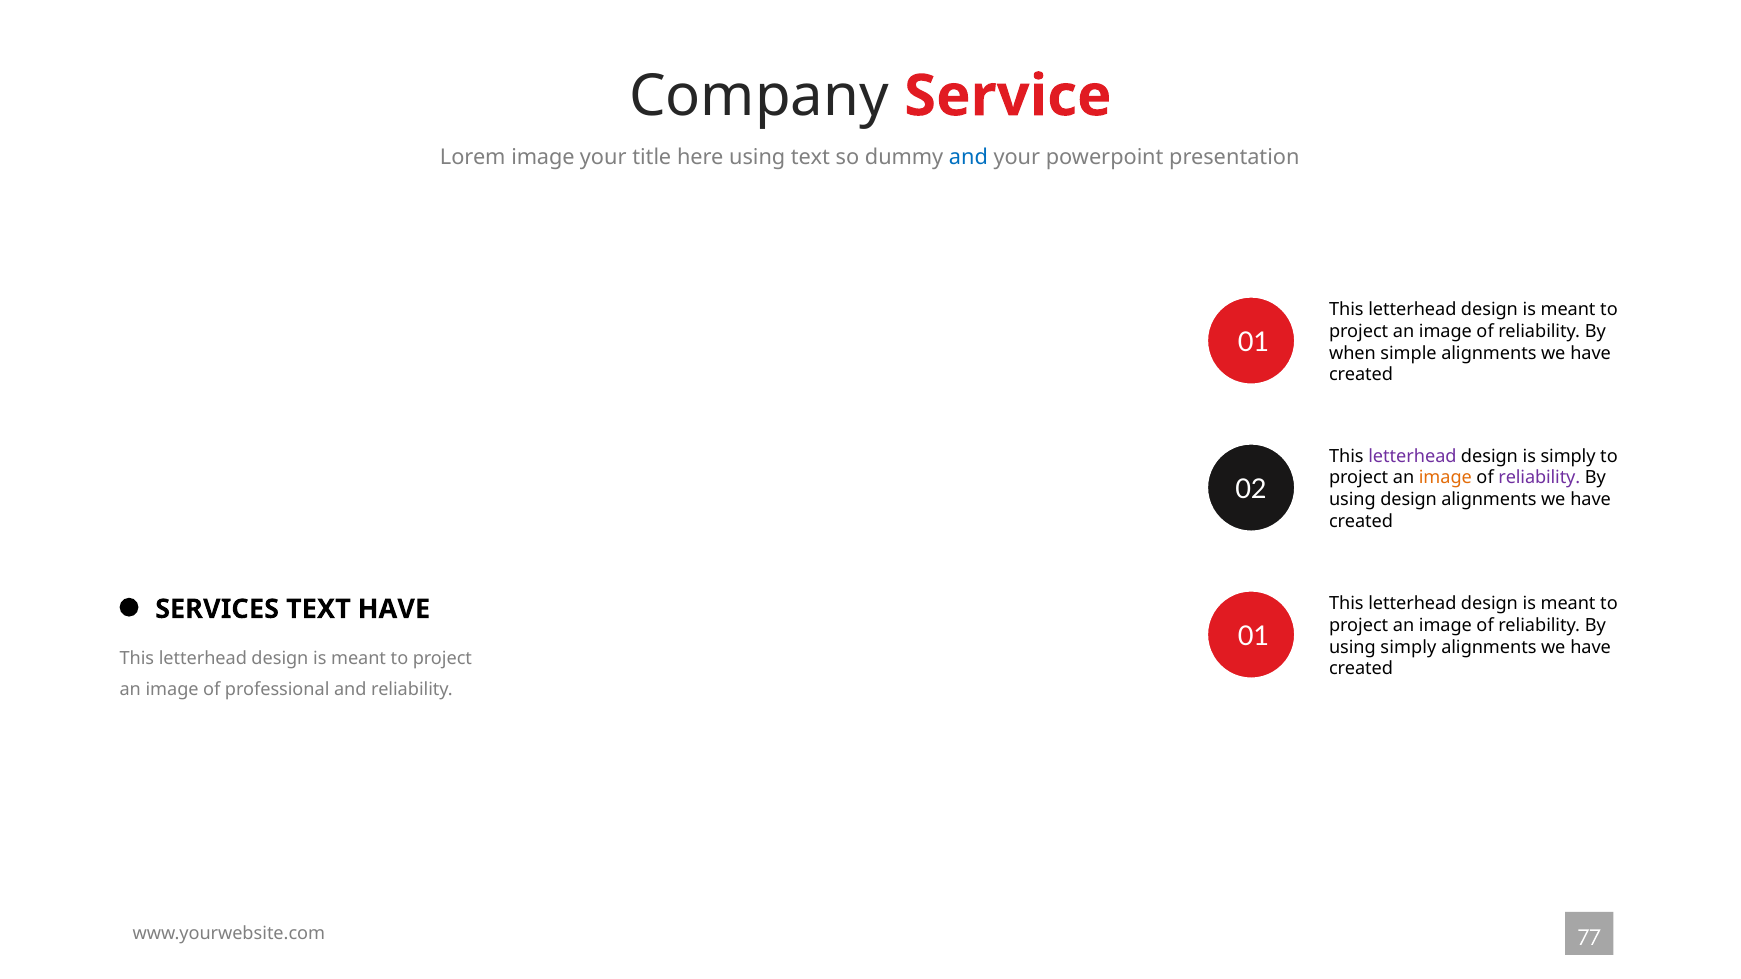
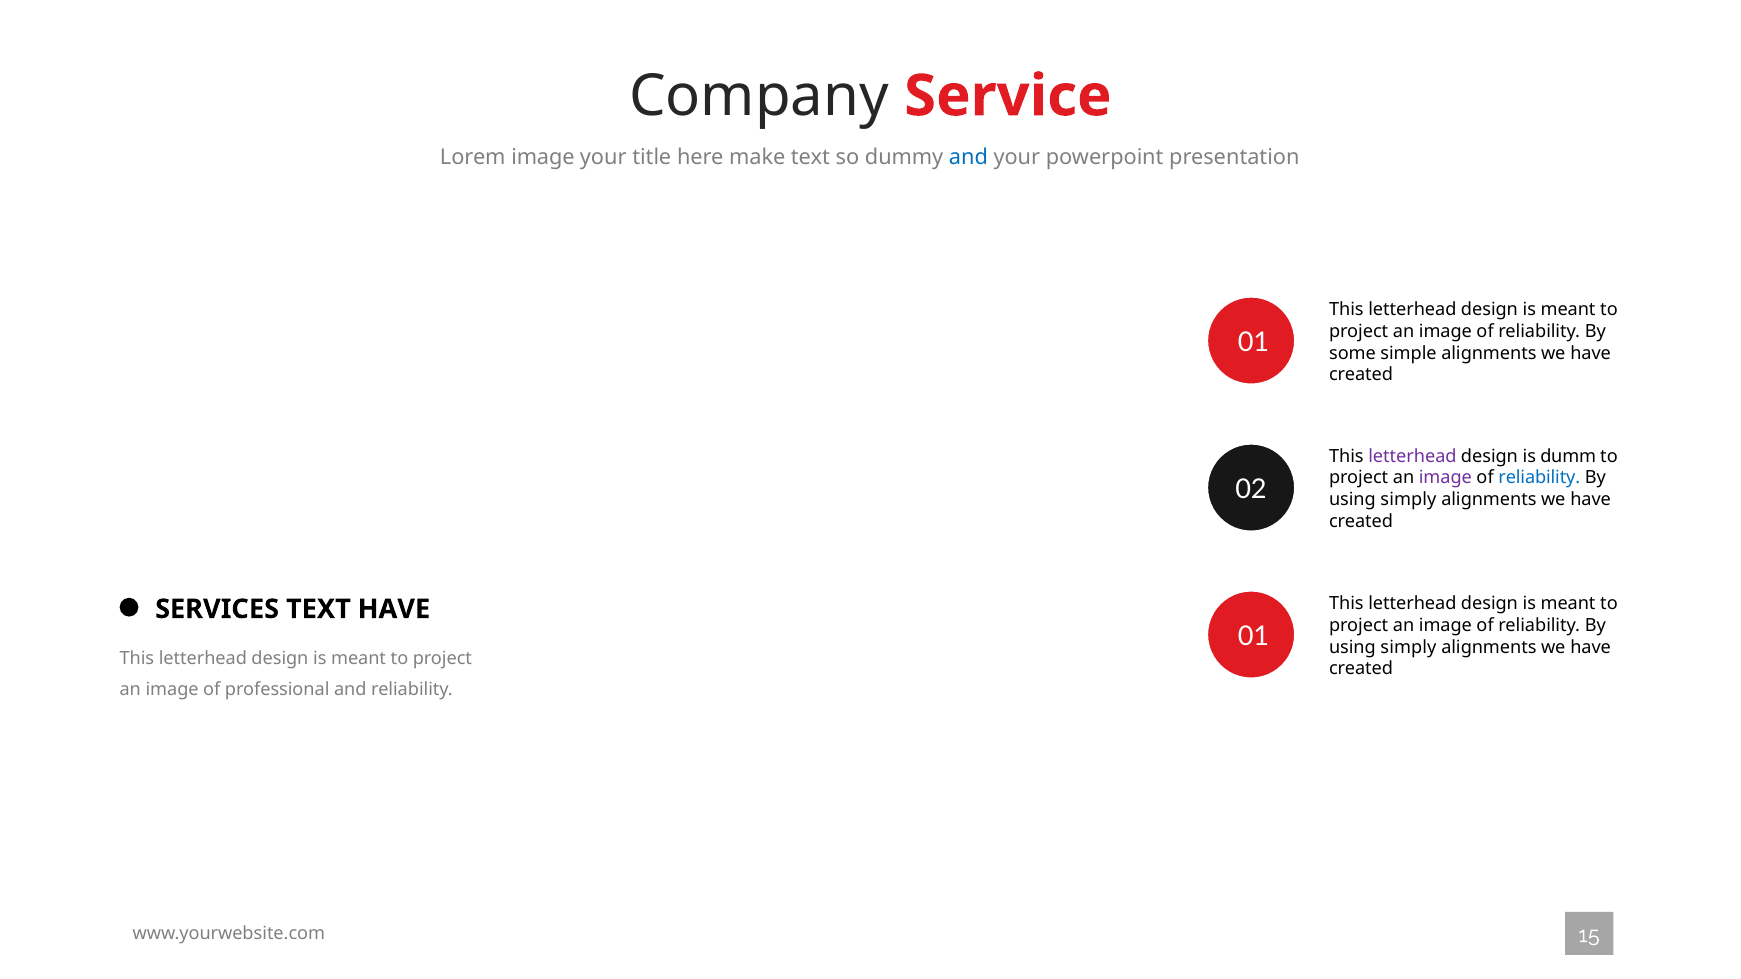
here using: using -> make (757, 158)
when: when -> some (1352, 353)
is simply: simply -> dumm (1568, 456)
image colour: orange -> purple (1445, 478)
reliability colour: purple -> blue (1539, 478)
design: design -> simply (1408, 500)
77: 77 -> 15 (1589, 935)
